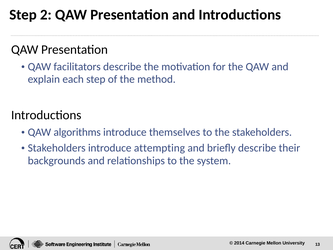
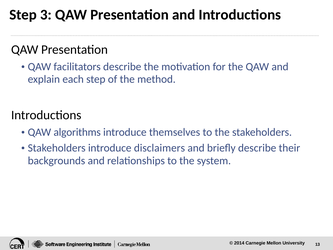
2: 2 -> 3 (46, 15)
attempting: attempting -> disclaimers (159, 148)
